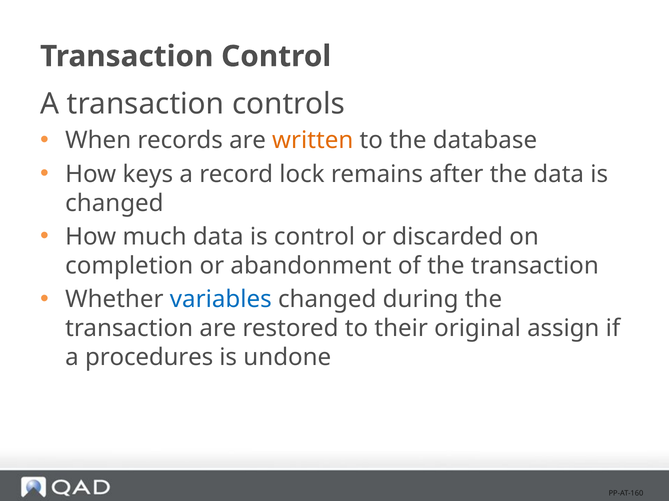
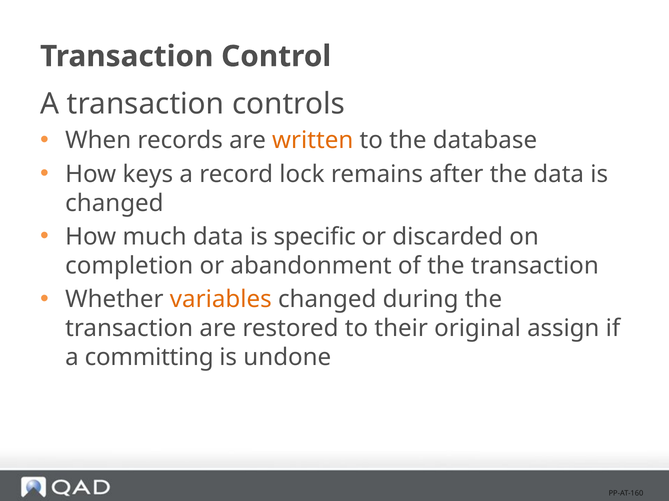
is control: control -> specific (315, 237)
variables colour: blue -> orange (221, 300)
procedures: procedures -> committing (149, 358)
